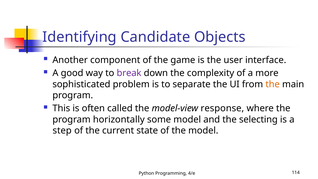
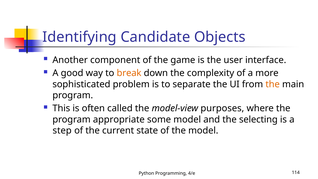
break colour: purple -> orange (129, 73)
response: response -> purposes (222, 108)
horizontally: horizontally -> appropriate (119, 119)
